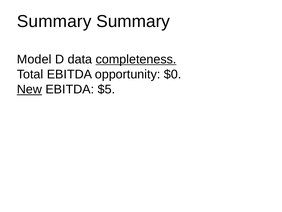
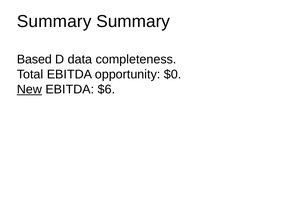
Model: Model -> Based (34, 59)
completeness underline: present -> none (136, 59)
$5: $5 -> $6 (106, 89)
